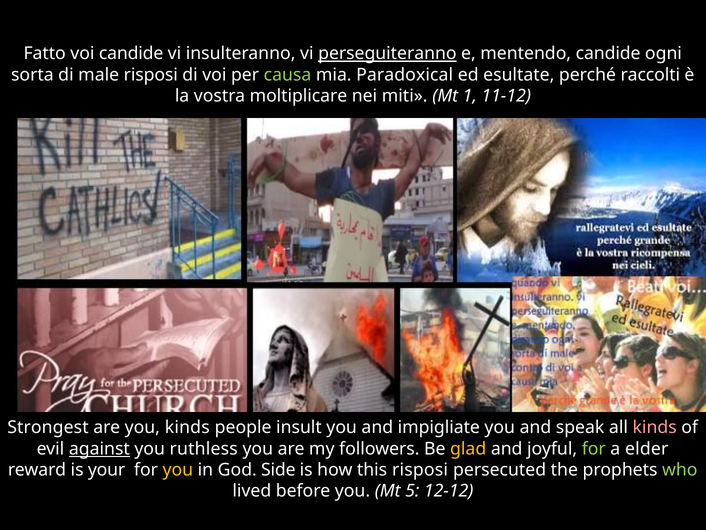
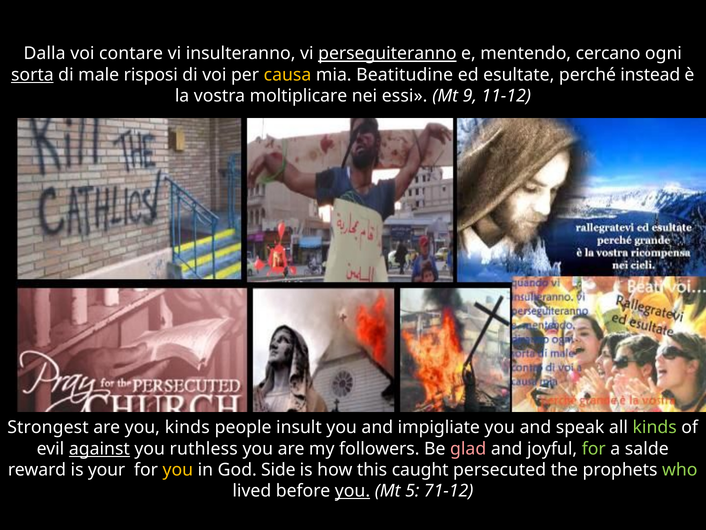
Fatto: Fatto -> Dalla (45, 54)
voi candide: candide -> contare (131, 54)
mentendo candide: candide -> cercano (608, 54)
sorta underline: none -> present (32, 75)
causa colour: light green -> yellow (288, 75)
Paradoxical: Paradoxical -> Beatitudine (405, 75)
raccolti: raccolti -> instead (650, 75)
miti: miti -> essi (405, 96)
1: 1 -> 9 (470, 96)
kinds colour: pink -> light green (655, 427)
glad colour: yellow -> pink (468, 448)
elder: elder -> salde (647, 448)
this risposi: risposi -> caught (420, 469)
you underline: none -> present (352, 491)
12-12: 12-12 -> 71-12 (449, 491)
